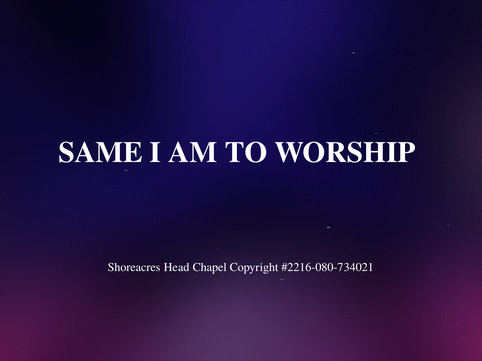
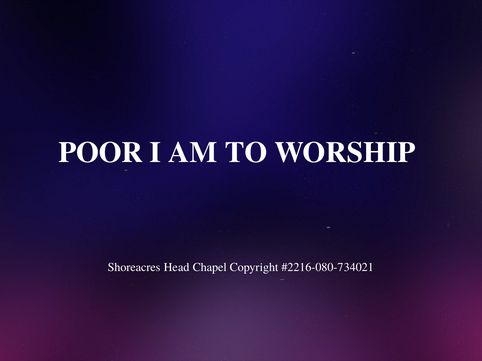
SAME: SAME -> POOR (101, 153)
